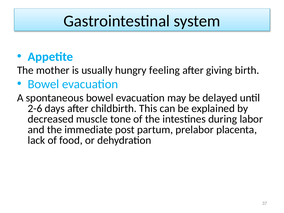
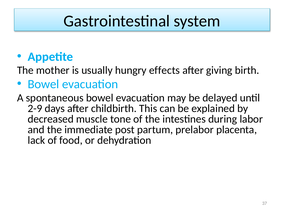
feeling: feeling -> effects (164, 70)
2-6: 2-6 -> 2-9 (35, 108)
